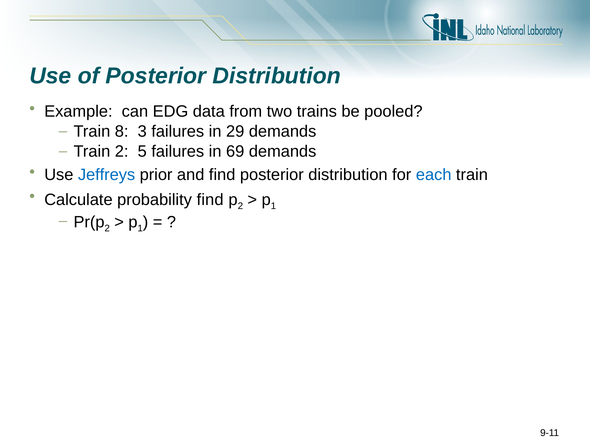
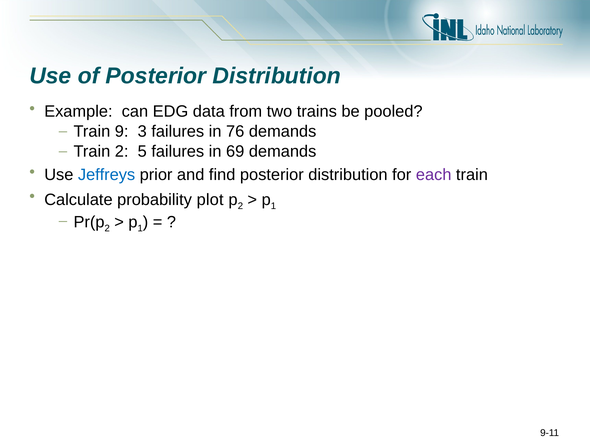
8: 8 -> 9 (122, 131)
29: 29 -> 76 (235, 131)
each colour: blue -> purple (434, 174)
probability find: find -> plot (210, 200)
